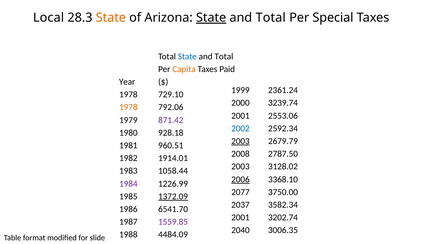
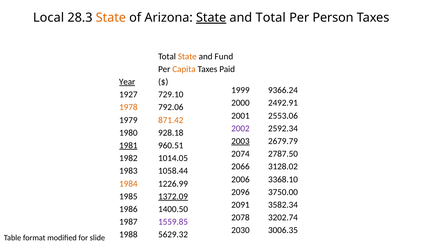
Special: Special -> Person (333, 18)
State colour: blue -> orange (187, 56)
Total: Total -> Fund (224, 56)
Year underline: none -> present (127, 82)
2361.24: 2361.24 -> 9366.24 (283, 90)
1978: 1978 -> 1927 (128, 94)
3239.74: 3239.74 -> 2492.91 (283, 103)
871.42 colour: purple -> orange (171, 120)
2002 colour: blue -> purple (240, 128)
1981 underline: none -> present (128, 145)
2008: 2008 -> 2074 (240, 154)
1914.01: 1914.01 -> 1014.05 (173, 158)
2003: 2003 -> 2066 (240, 166)
2006 underline: present -> none (240, 179)
1984 colour: purple -> orange (128, 183)
2077: 2077 -> 2096 (240, 192)
2037: 2037 -> 2091 (240, 204)
6541.70: 6541.70 -> 1400.50 (173, 209)
2001: 2001 -> 2078 (240, 217)
2040: 2040 -> 2030 (240, 230)
4484.09: 4484.09 -> 5629.32 (173, 234)
